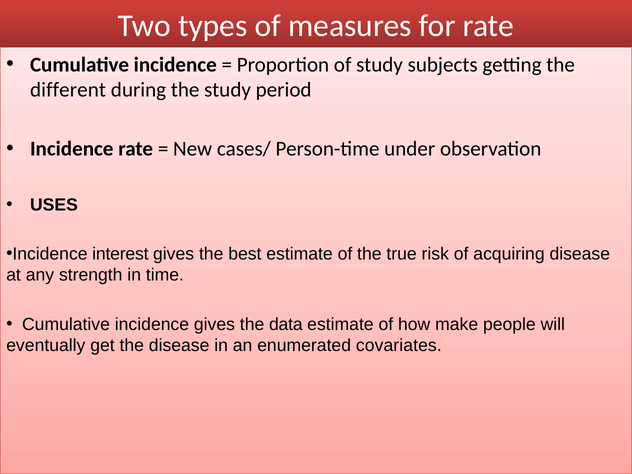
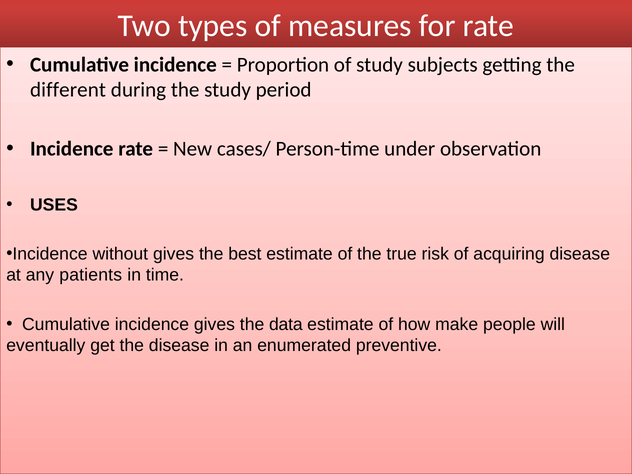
interest: interest -> without (120, 254)
strength: strength -> patients (91, 275)
covariates: covariates -> preventive (399, 346)
